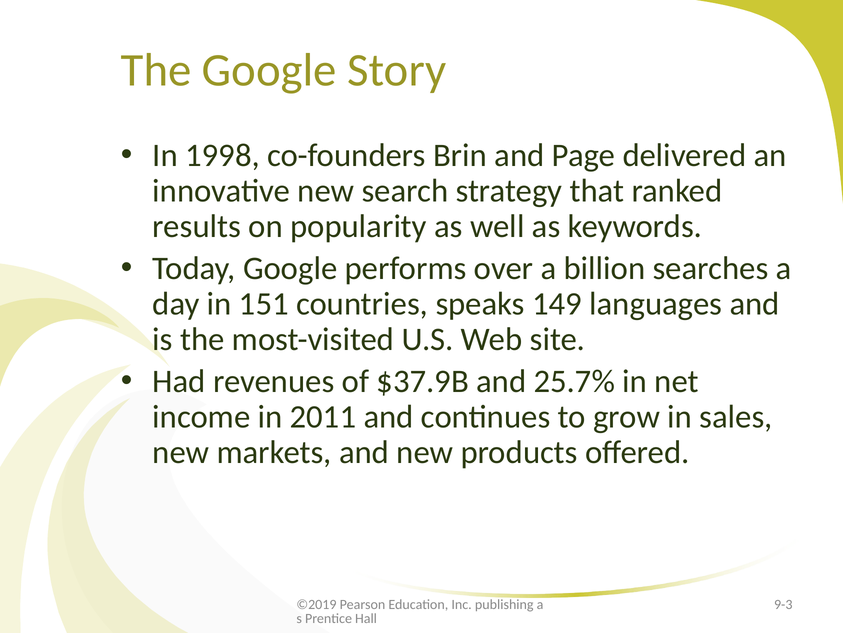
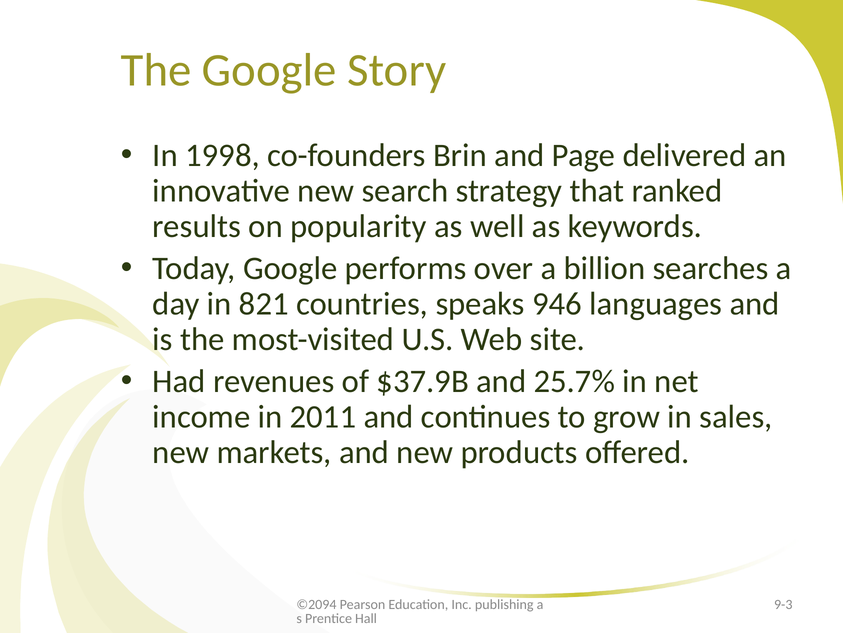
151: 151 -> 821 (264, 303)
149: 149 -> 946 (557, 303)
©2019: ©2019 -> ©2094 (316, 604)
